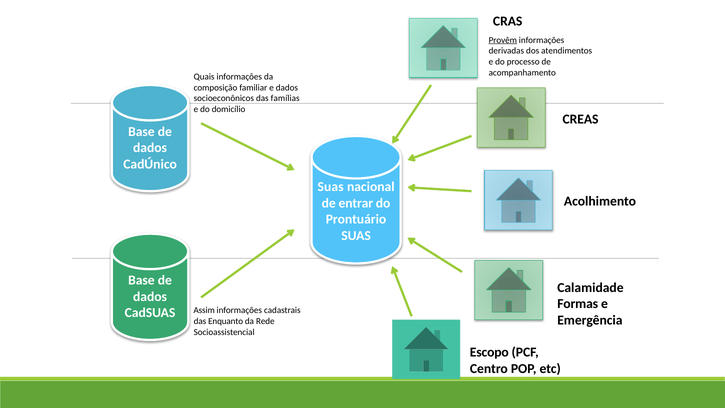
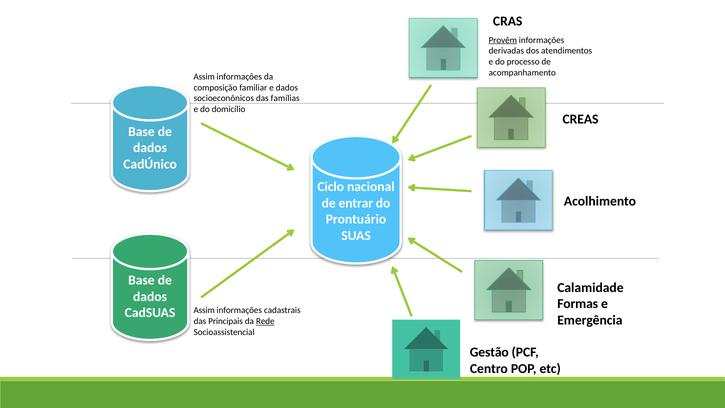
Quais: Quais -> Assim (204, 77)
Suas: Suas -> Ciclo (331, 187)
Enquanto: Enquanto -> Principais (226, 321)
Rede underline: none -> present (265, 321)
Escopo: Escopo -> Gestão (489, 352)
